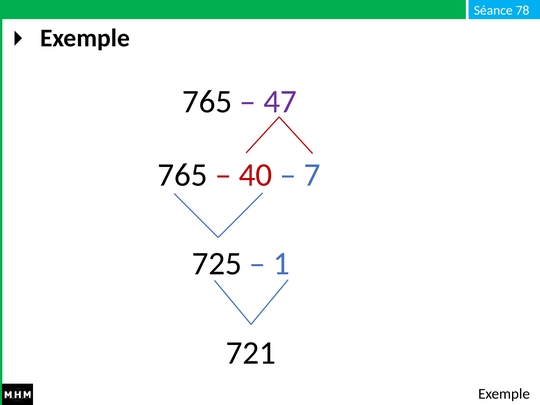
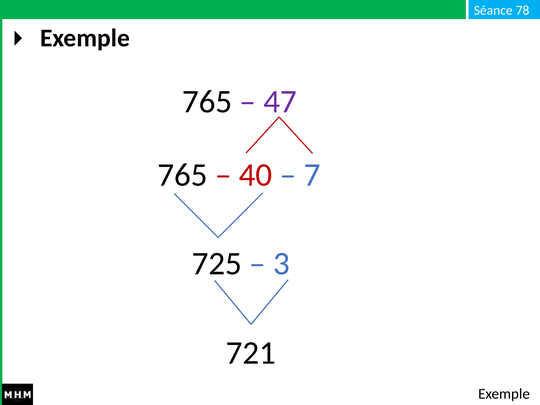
1: 1 -> 3 (281, 264)
